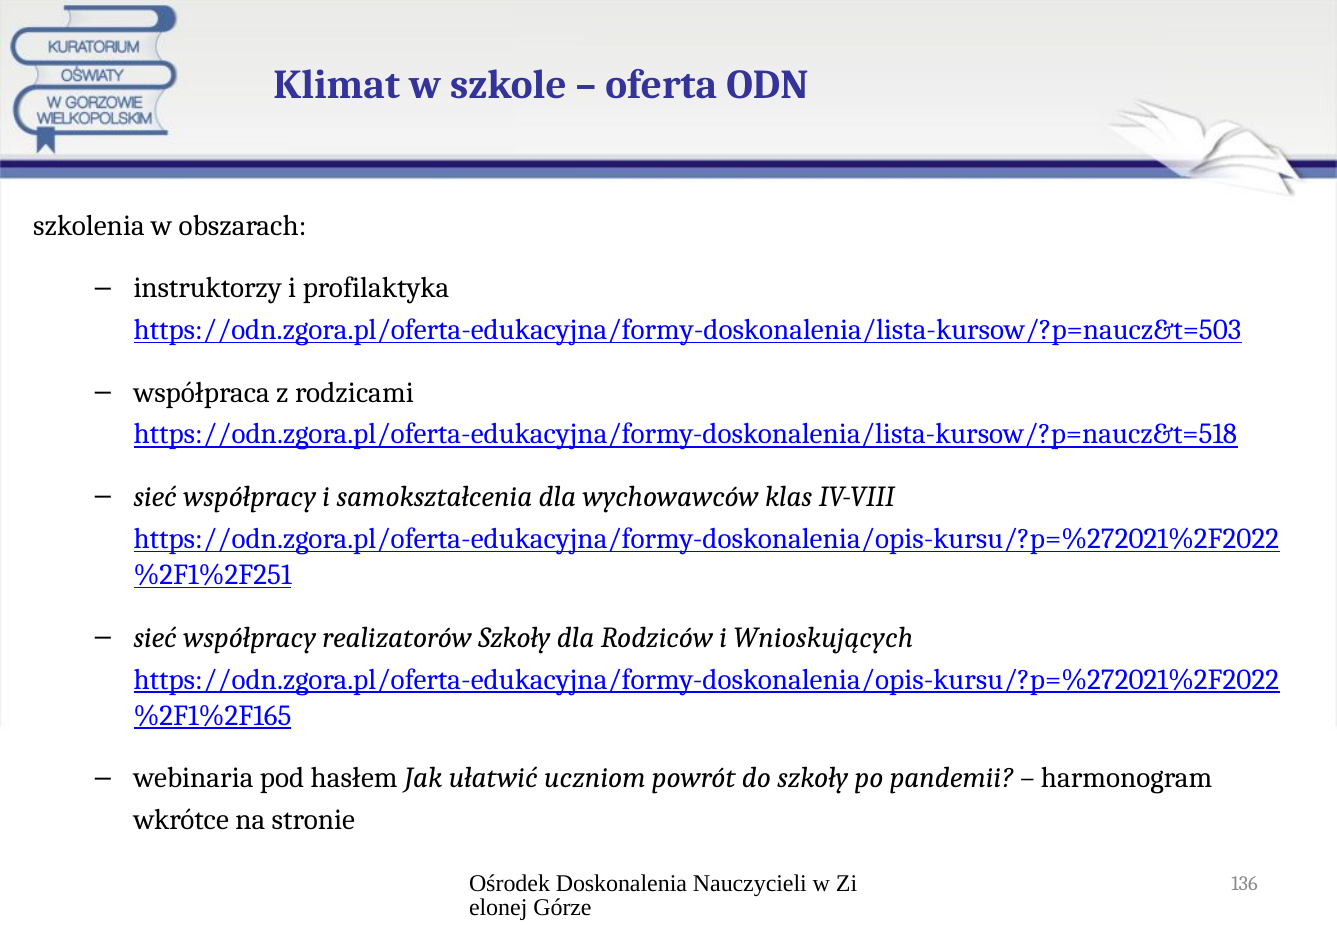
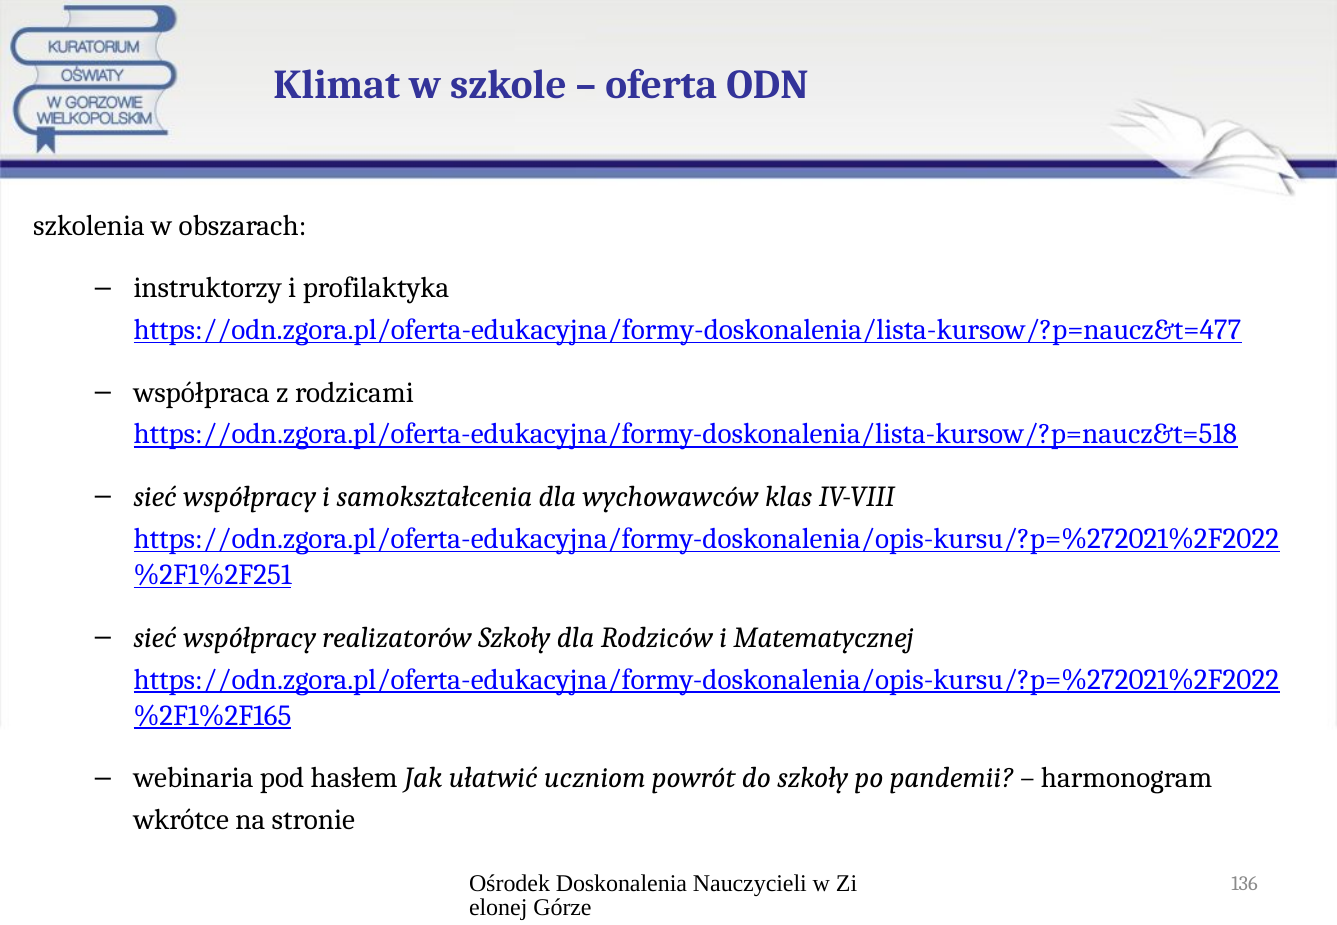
https://odn.zgora.pl/oferta-edukacyjna/formy-doskonalenia/lista-kursow/?p=naucz&t=503: https://odn.zgora.pl/oferta-edukacyjna/formy-doskonalenia/lista-kursow/?p=naucz&t=503 -> https://odn.zgora.pl/oferta-edukacyjna/formy-doskonalenia/lista-kursow/?p=naucz&t=477 (687, 330)
Wnioskujących: Wnioskujących -> Matematycznej (824, 638)
